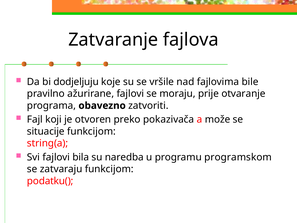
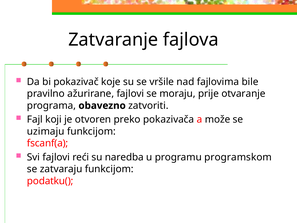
dodjeljuju: dodjeljuju -> pokazivač (76, 82)
situacije: situacije -> uzimaju (46, 131)
string(a: string(a -> fscanf(a (48, 143)
bila: bila -> reći (81, 157)
